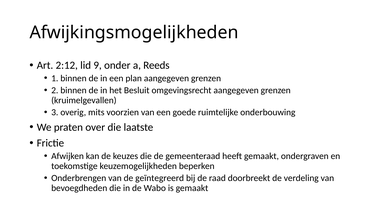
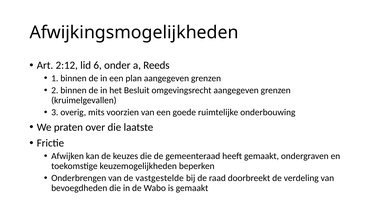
9: 9 -> 6 (98, 65)
geïntegreerd: geïntegreerd -> vastgestelde (160, 178)
